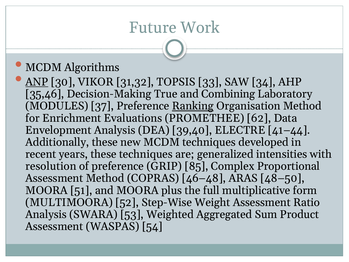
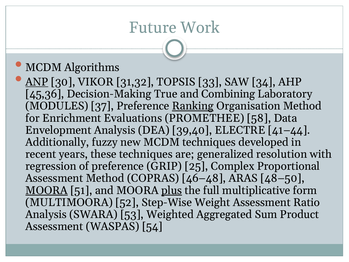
35,46: 35,46 -> 45,36 (45, 94)
62: 62 -> 58 (259, 118)
Additionally these: these -> fuzzy (105, 142)
intensities: intensities -> resolution (282, 154)
resolution: resolution -> regression (51, 166)
85: 85 -> 25 (196, 166)
MOORA underline: none -> present (47, 190)
plus underline: none -> present (172, 190)
